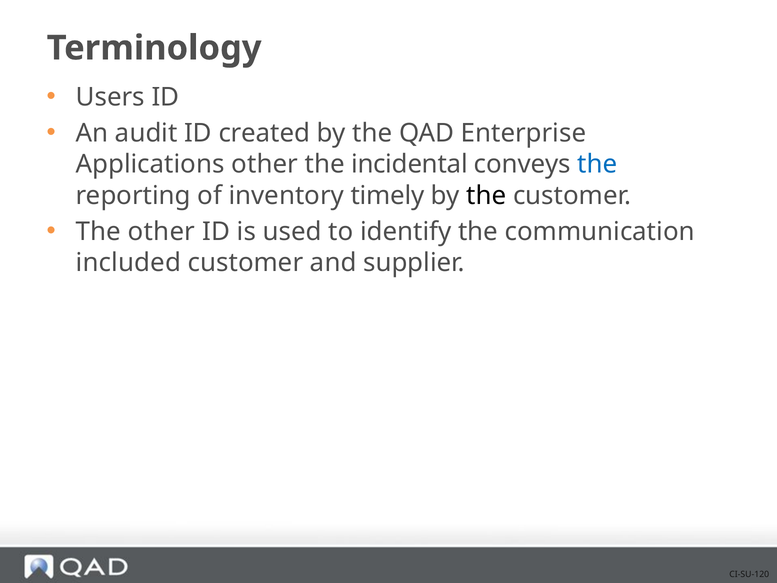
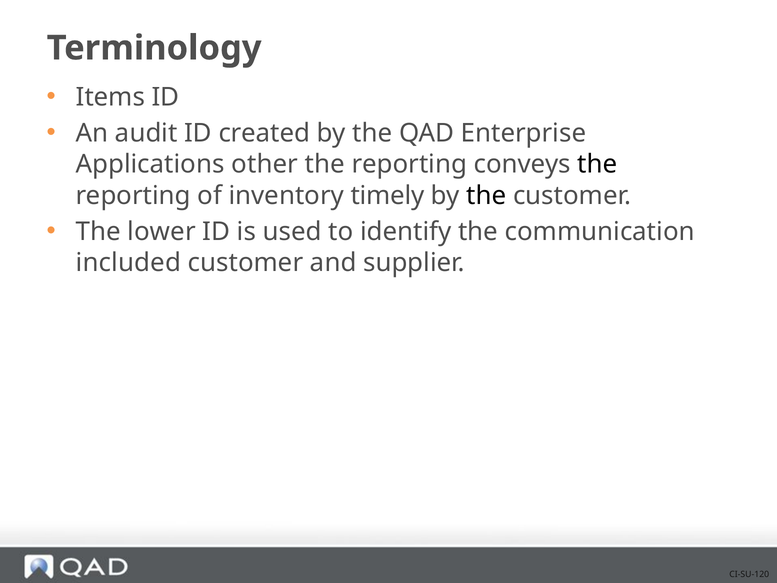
Users: Users -> Items (110, 97)
incidental: incidental -> reporting (409, 164)
the colour: blue -> black (597, 164)
The other: other -> lower (162, 232)
